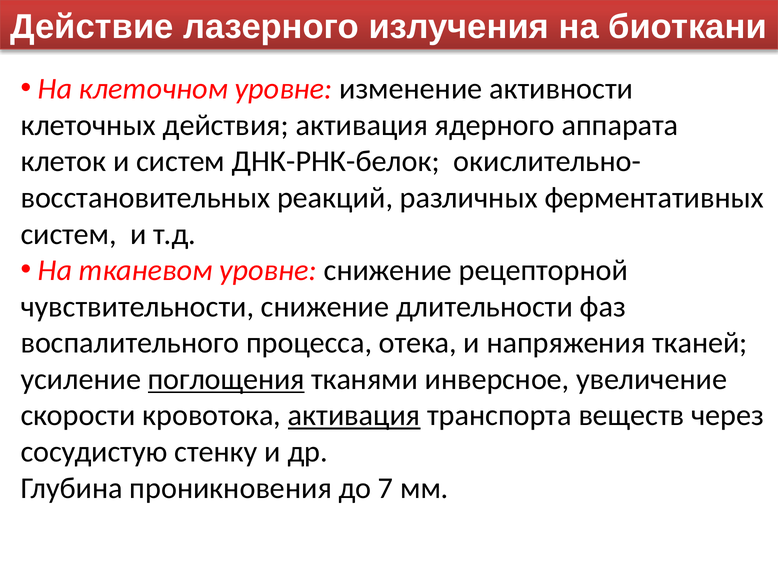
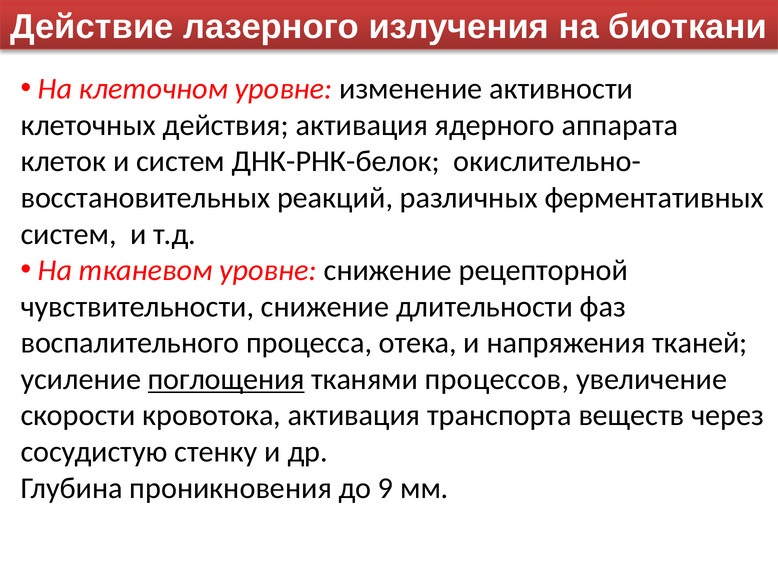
инверсное: инверсное -> процессов (497, 380)
активация underline: present -> none (354, 416)
7: 7 -> 9 (386, 489)
